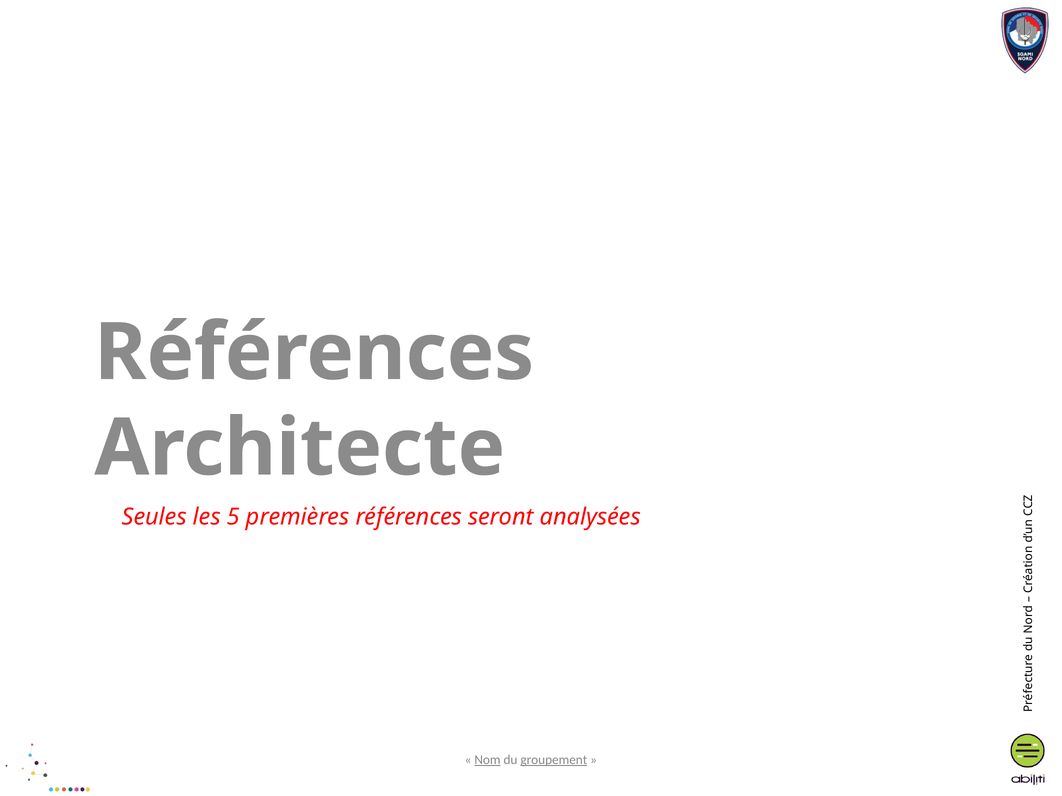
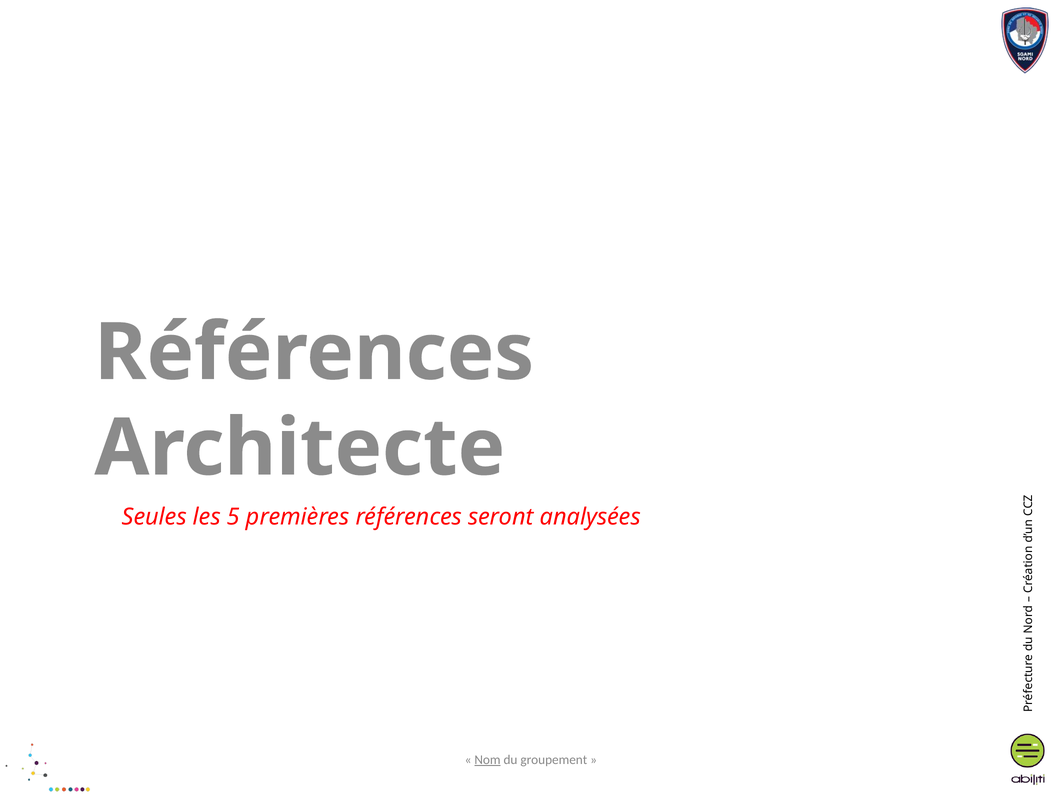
groupement underline: present -> none (554, 760)
